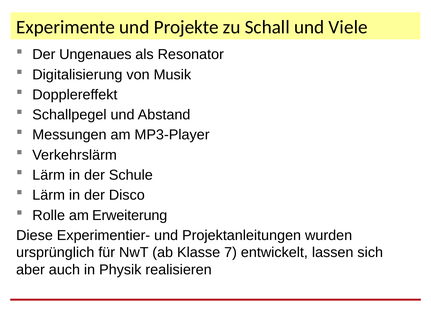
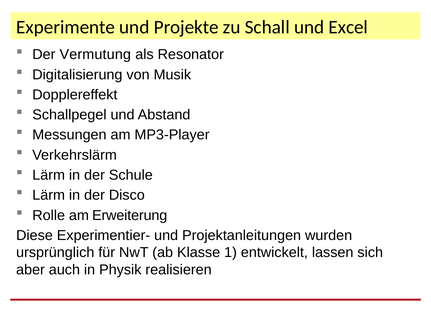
Viele: Viele -> Excel (348, 27)
Ungenaues: Ungenaues -> Vermutung (95, 55)
7: 7 -> 1 (231, 253)
